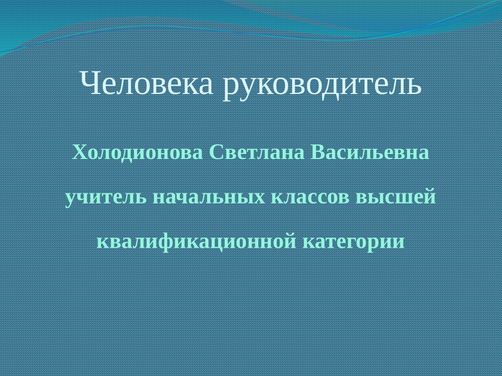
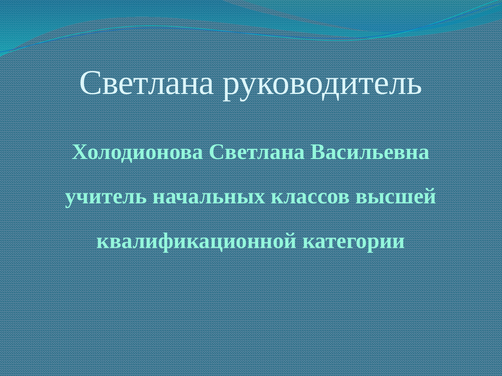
Человека: Человека -> Светлана (147, 83)
